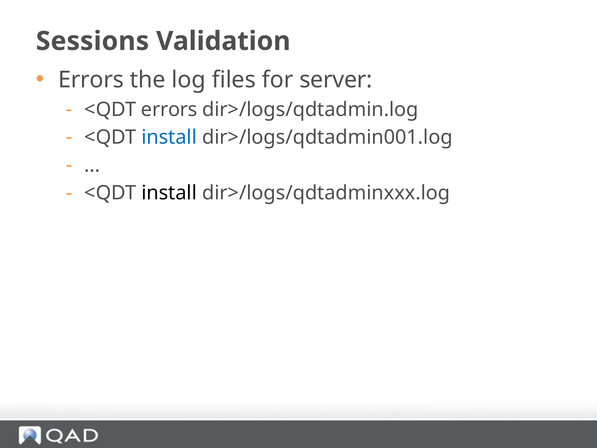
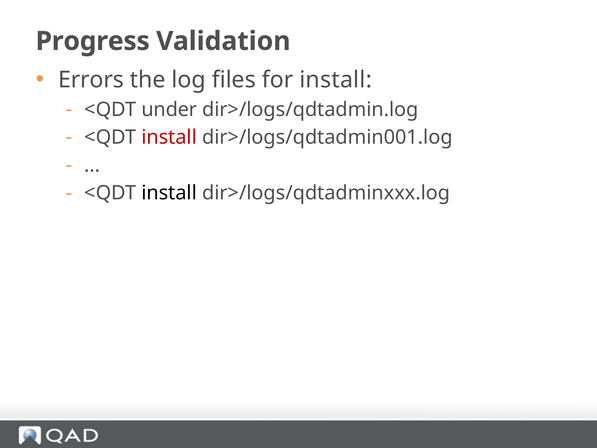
Sessions: Sessions -> Progress (93, 41)
for server: server -> install (336, 80)
<QDT errors: errors -> under (169, 109)
install colour: blue -> red (169, 137)
